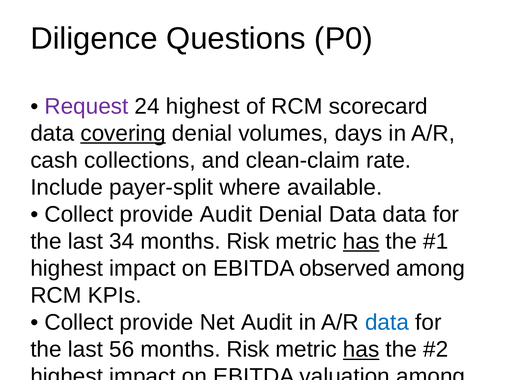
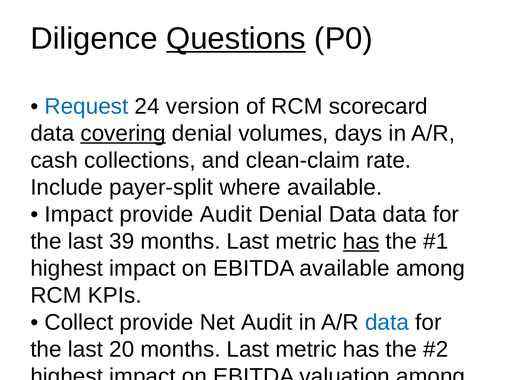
Questions underline: none -> present (236, 38)
Request colour: purple -> blue (86, 106)
24 highest: highest -> version (203, 106)
Collect: Collect -> Impact (79, 215)
34: 34 -> 39 (122, 242)
Risk: Risk -> Last (248, 242)
EBITDA observed: observed -> available (345, 269)
56: 56 -> 20 (122, 350)
Risk: Risk -> Last (248, 350)
has underline: present -> none (361, 350)
